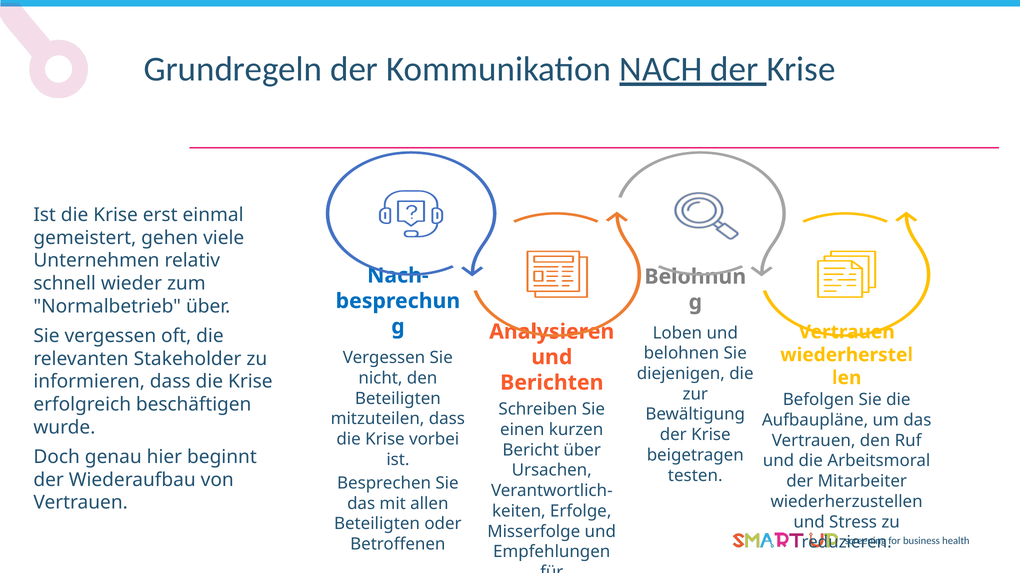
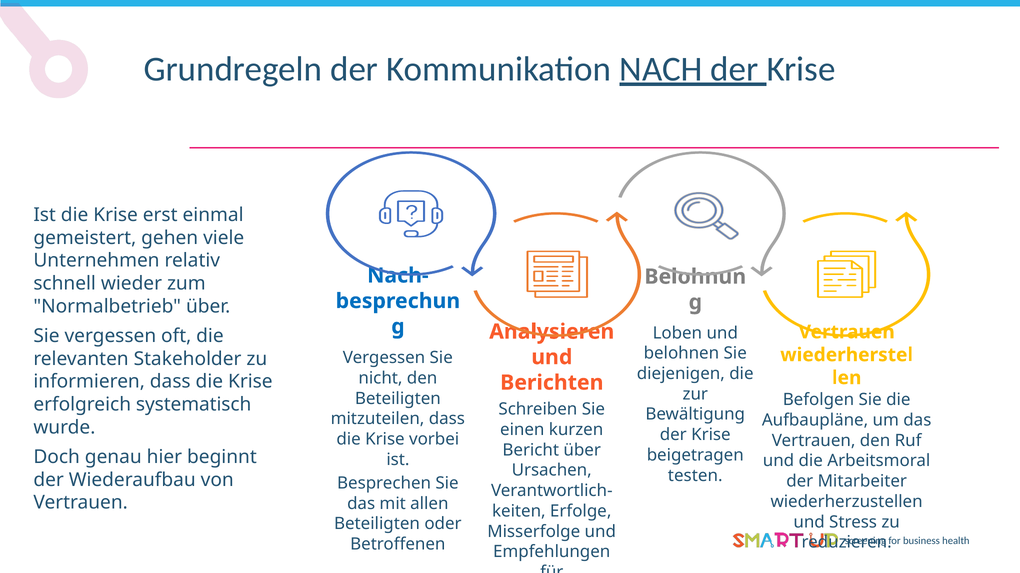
beschäftigen: beschäftigen -> systematisch (194, 405)
